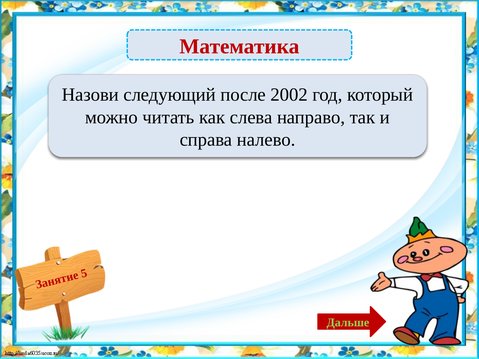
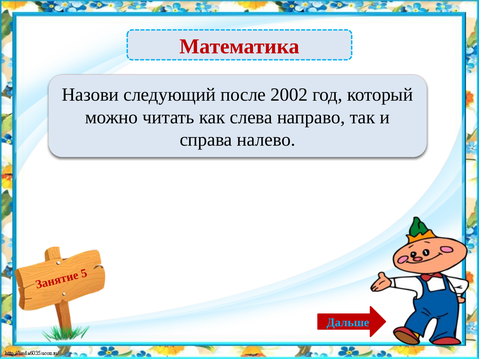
Дальше colour: light green -> light blue (348, 323)
